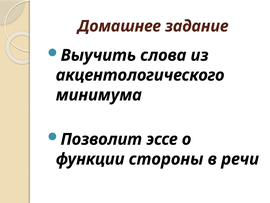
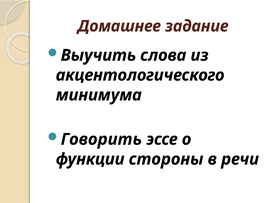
Позволит: Позволит -> Говорить (101, 139)
